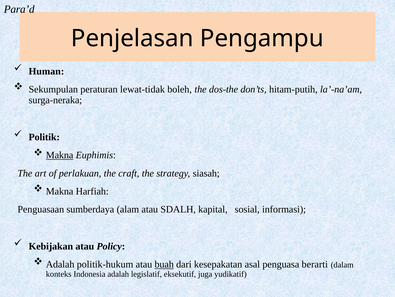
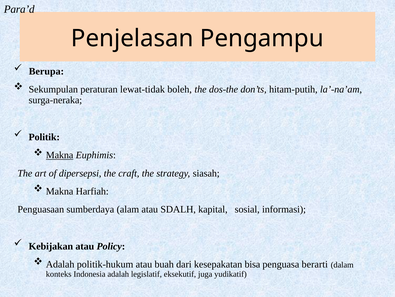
Human: Human -> Berupa (46, 71)
perlakuan: perlakuan -> dipersepsi (80, 173)
buah underline: present -> none (164, 264)
asal: asal -> bisa (252, 264)
